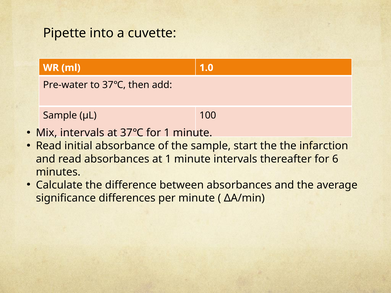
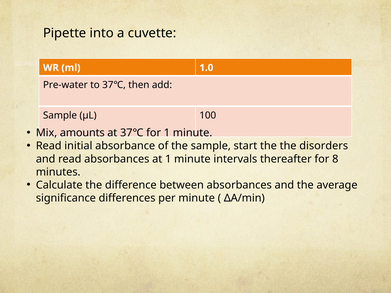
Mix intervals: intervals -> amounts (82, 133)
infarction: infarction -> disorders (324, 146)
6: 6 -> 8 (335, 159)
